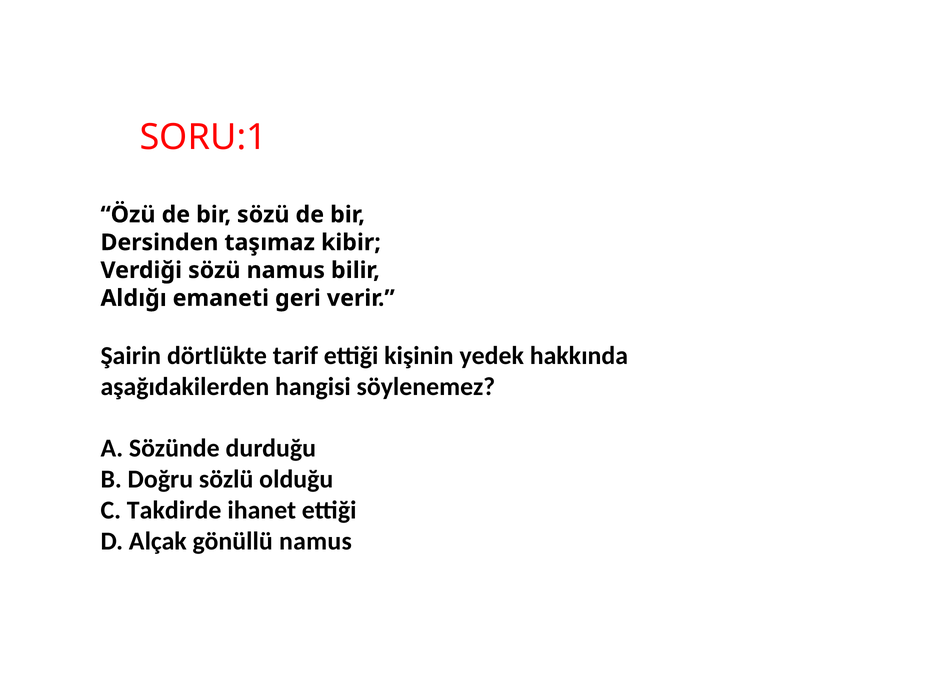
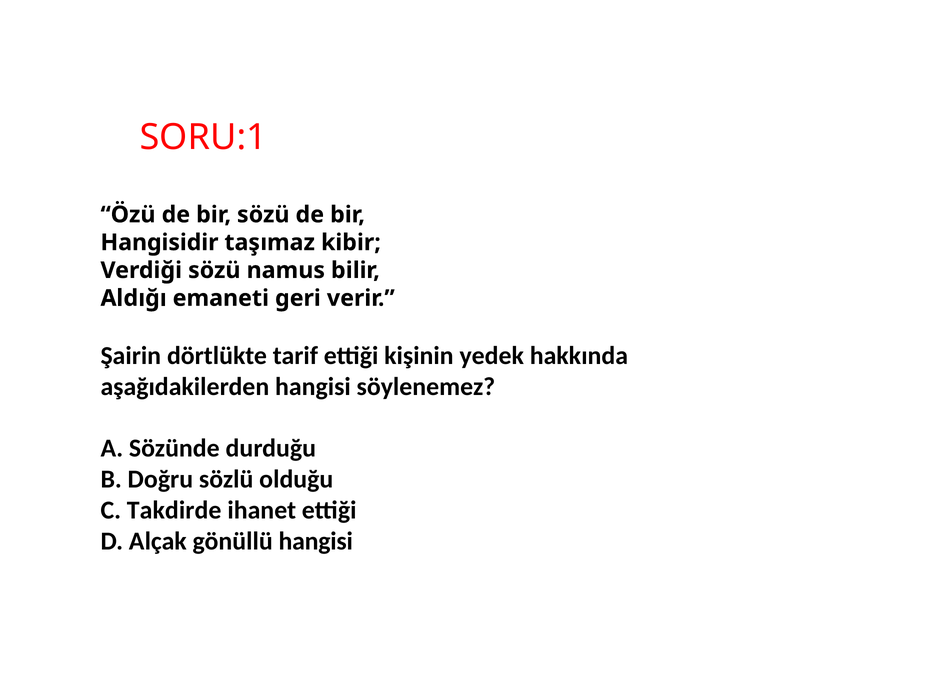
Dersinden: Dersinden -> Hangisidir (159, 243)
gönüllü namus: namus -> hangisi (316, 542)
